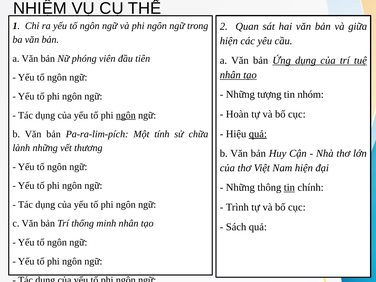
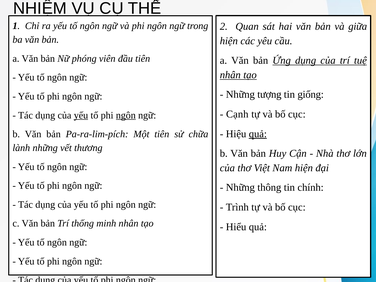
nhóm: nhóm -> giống (311, 95)
Hoàn: Hoàn -> Cạnh (237, 114)
yếu underline: none -> present (81, 115)
Một tính: tính -> tiên (162, 134)
tin underline: present -> none (289, 188)
Sách: Sách -> Hiểu (236, 227)
